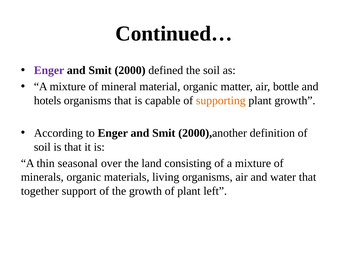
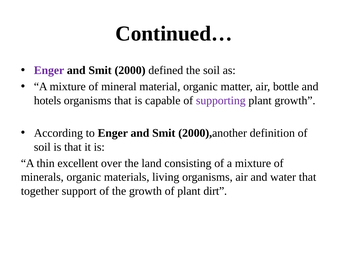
supporting colour: orange -> purple (221, 101)
seasonal: seasonal -> excellent (78, 163)
left: left -> dirt (215, 191)
